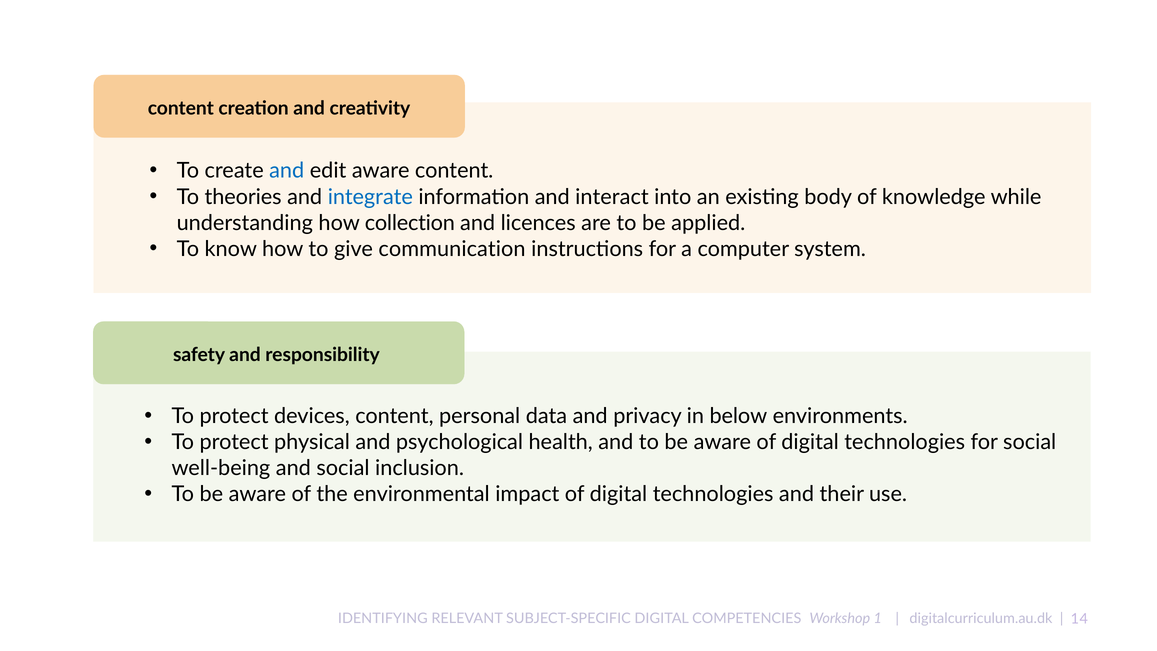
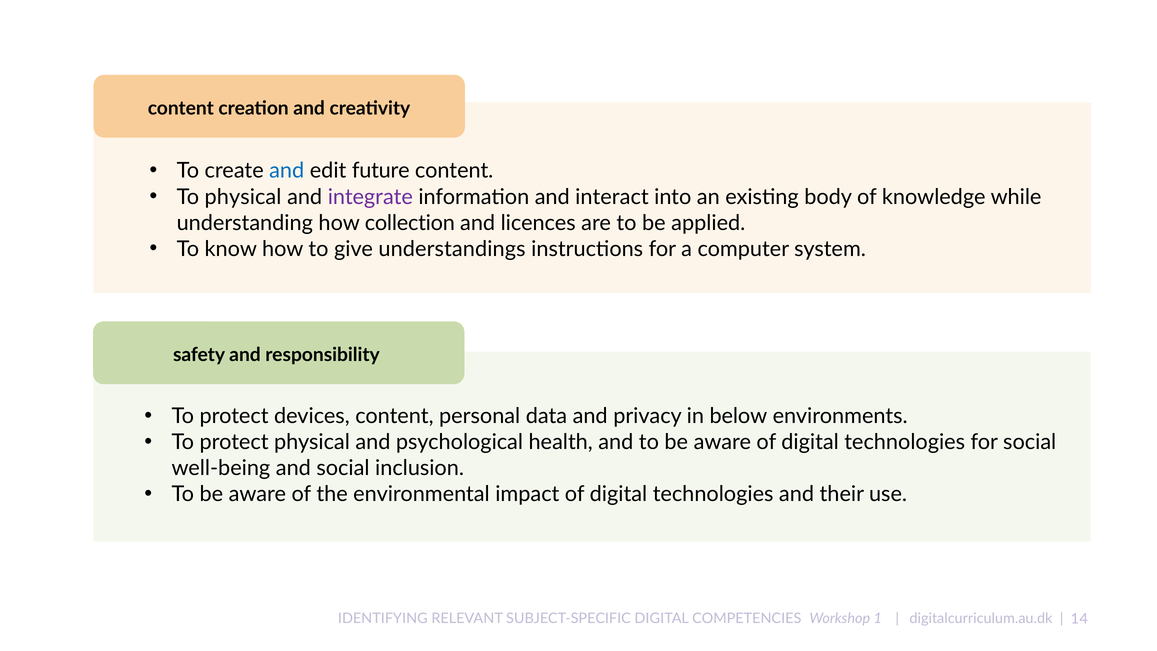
edit aware: aware -> future (381, 171)
To theories: theories -> physical (243, 197)
integrate colour: blue -> purple (370, 197)
communication: communication -> understandings (452, 249)
